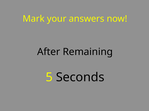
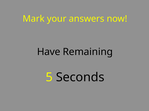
After: After -> Have (49, 52)
